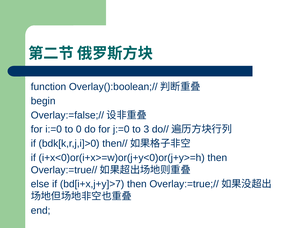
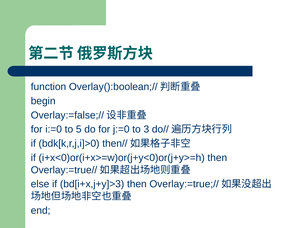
0: 0 -> 5 (79, 129)
bd[i+x,j+y]>7: bd[i+x,j+y]>7 -> bd[i+x,j+y]>3 (92, 183)
